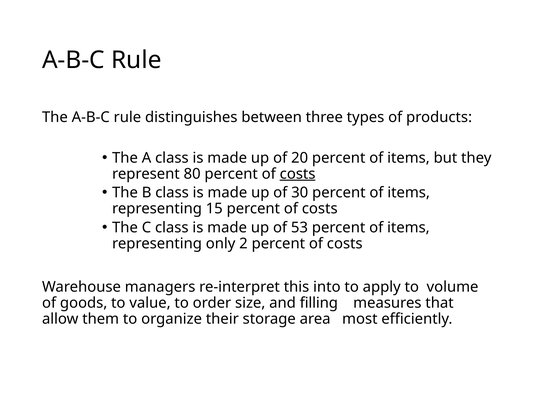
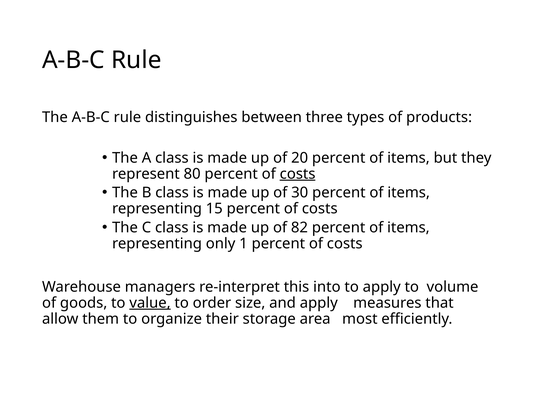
53: 53 -> 82 (299, 227)
2: 2 -> 1 (243, 243)
value underline: none -> present (150, 302)
and filling: filling -> apply (319, 302)
